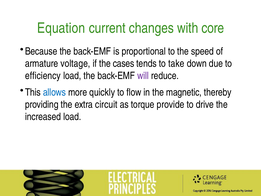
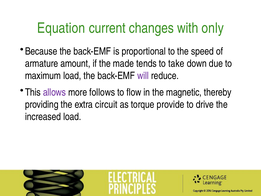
core: core -> only (213, 28)
voltage: voltage -> amount (75, 63)
cases: cases -> made (123, 63)
efficiency: efficiency -> maximum (43, 76)
allows colour: blue -> purple (54, 92)
quickly: quickly -> follows (102, 92)
